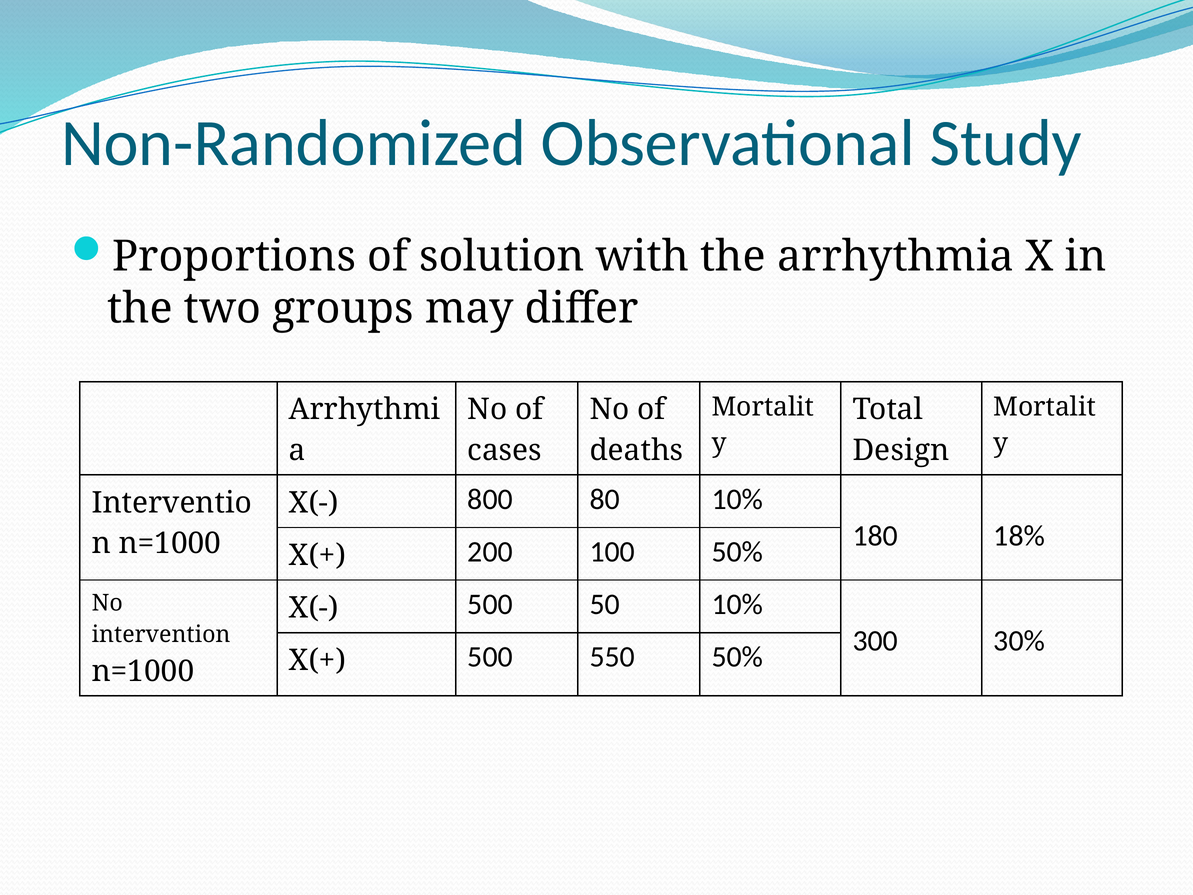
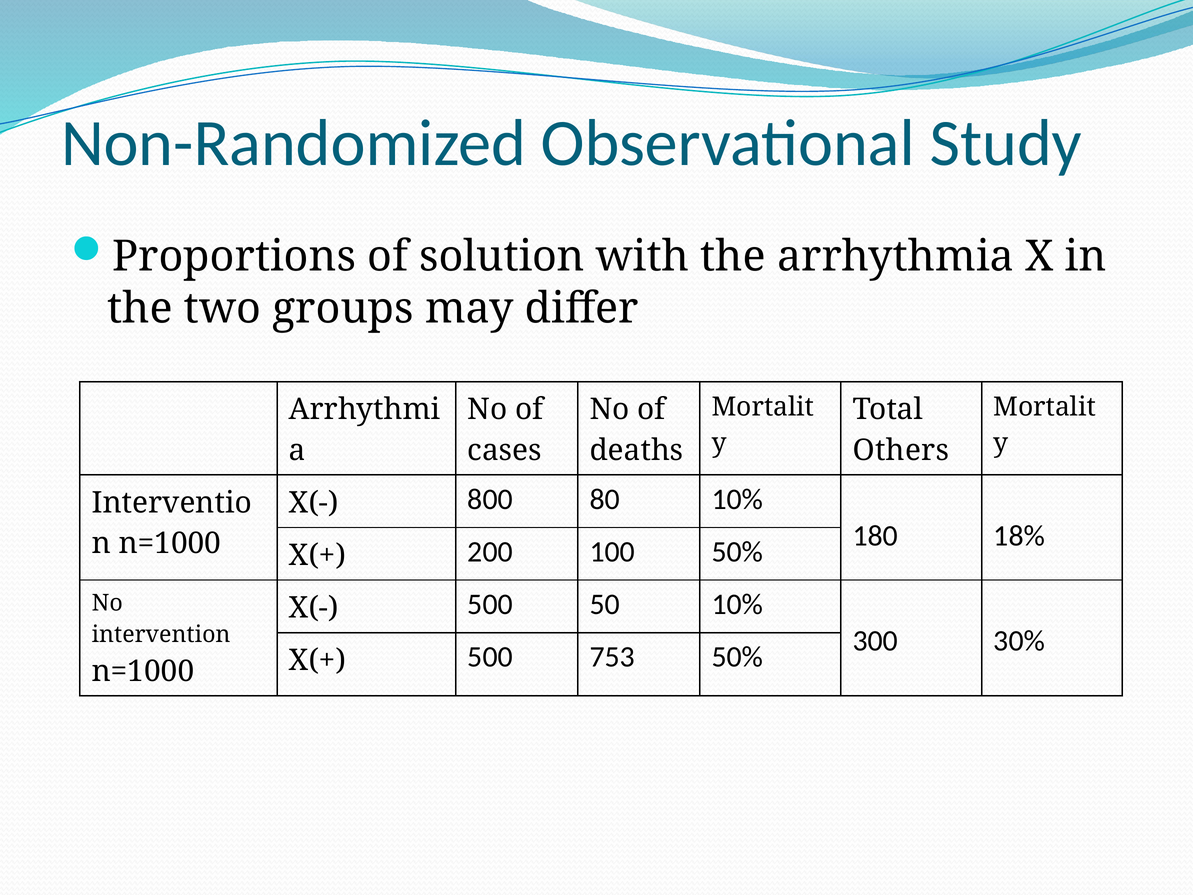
Design: Design -> Others (901, 450)
550: 550 -> 753 (612, 657)
